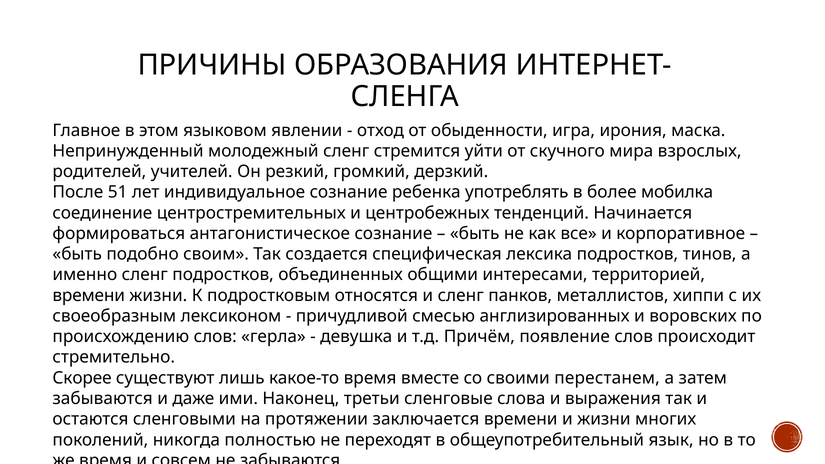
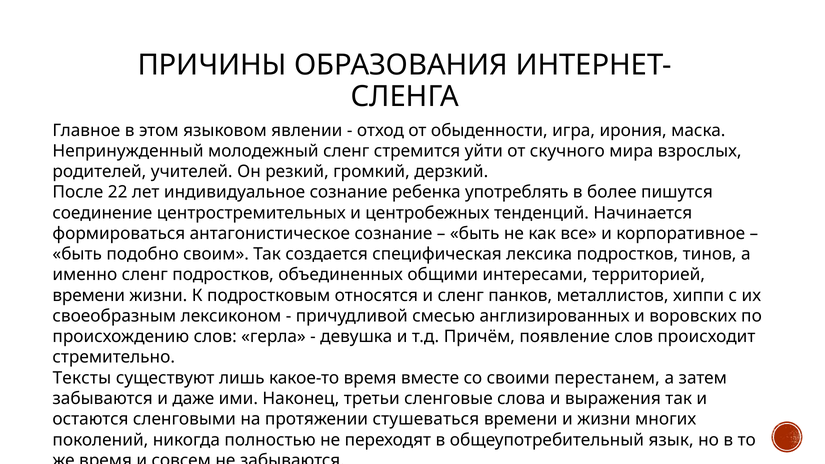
51: 51 -> 22 (118, 192)
мобилка: мобилка -> пишутся (677, 192)
Скорее: Скорее -> Тексты (82, 378)
протяжении заключается: заключается -> стушеваться (426, 419)
